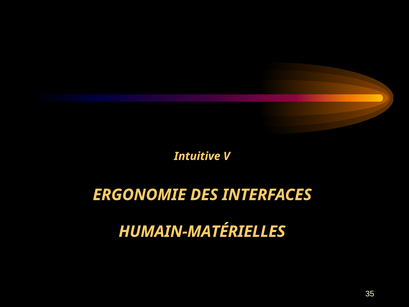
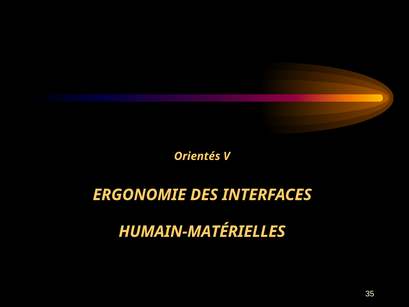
Intuitive: Intuitive -> Orientés (197, 156)
